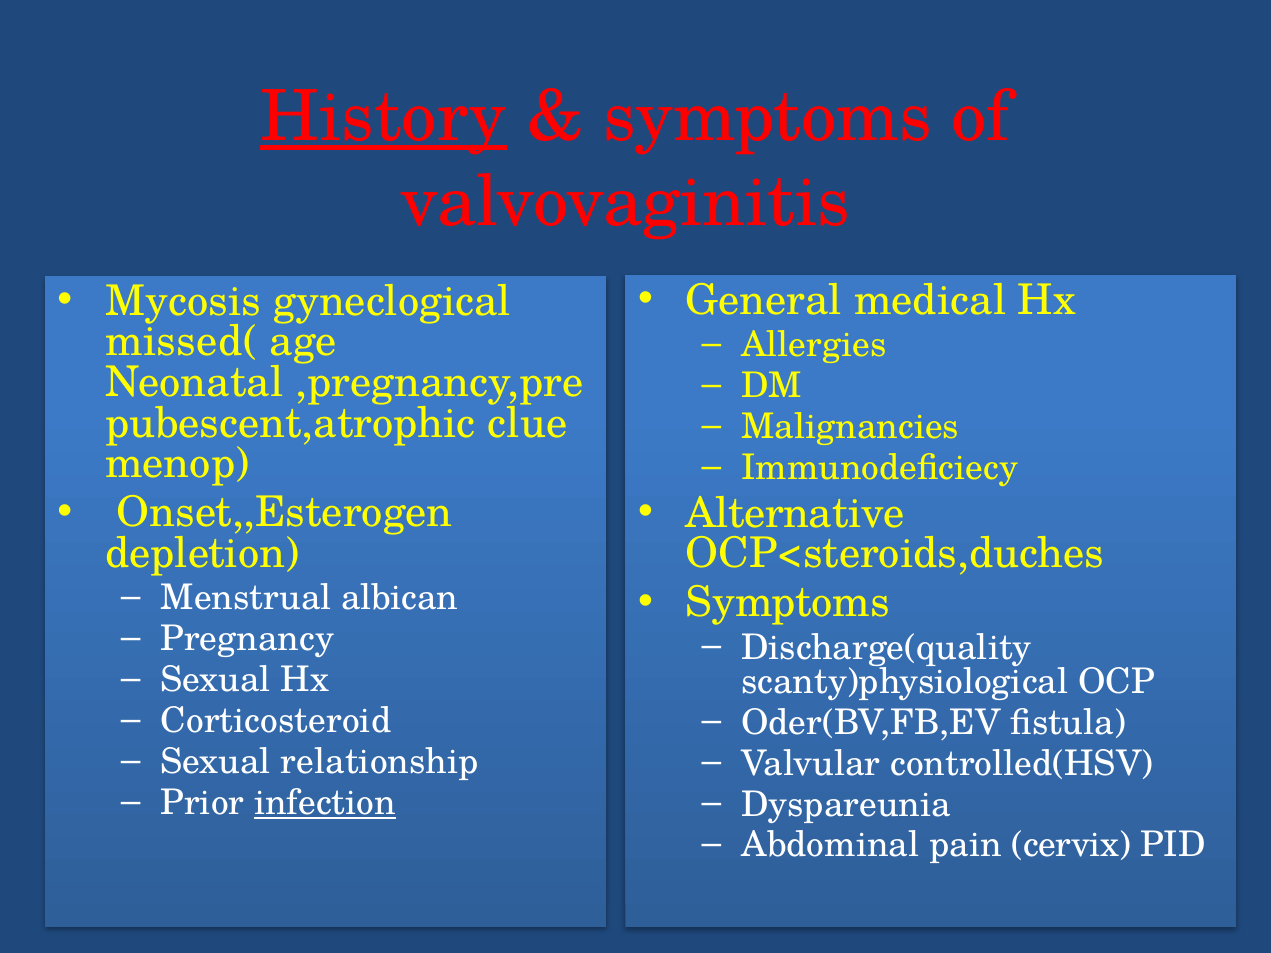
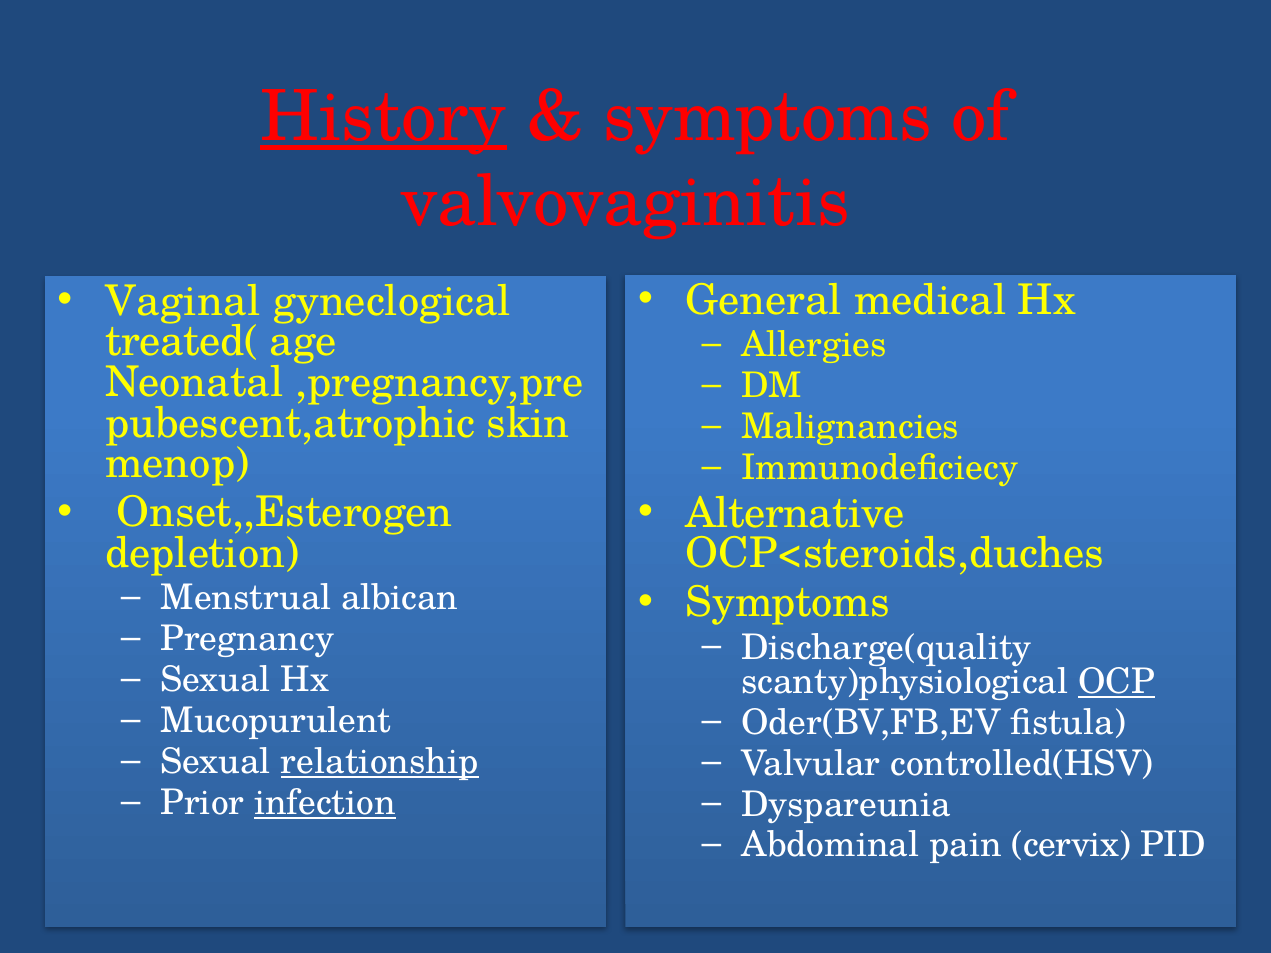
Mycosis: Mycosis -> Vaginal (183, 301)
missed(: missed( -> treated( (182, 342)
clue: clue -> skin (528, 423)
OCP underline: none -> present (1117, 682)
Corticosteroid: Corticosteroid -> Mucopurulent (276, 721)
relationship underline: none -> present (380, 762)
